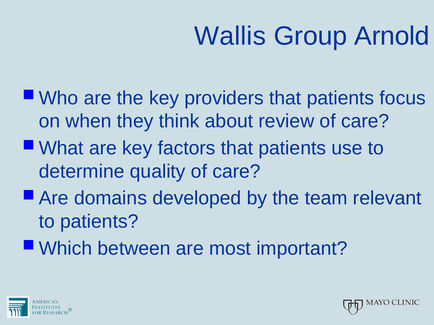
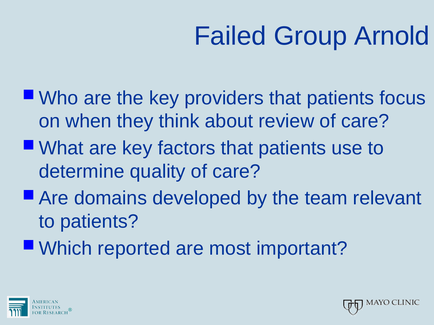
Wallis: Wallis -> Failed (230, 36)
between: between -> reported (134, 249)
